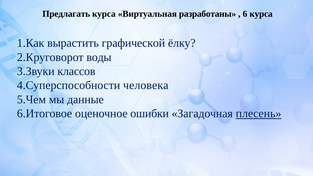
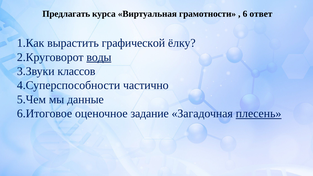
разработаны: разработаны -> грамотности (208, 14)
6 курса: курса -> ответ (261, 14)
воды underline: none -> present (99, 57)
человека: человека -> частично (146, 85)
ошибки: ошибки -> задание (150, 114)
